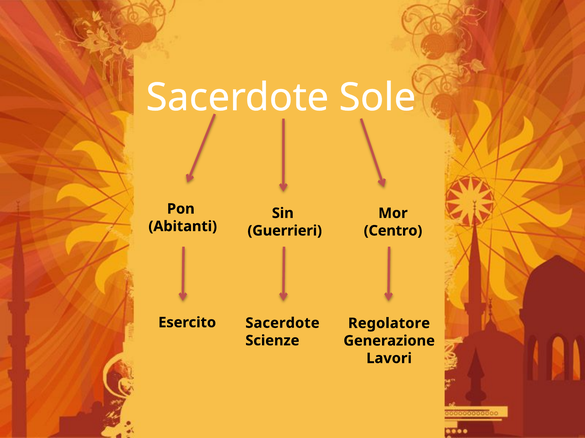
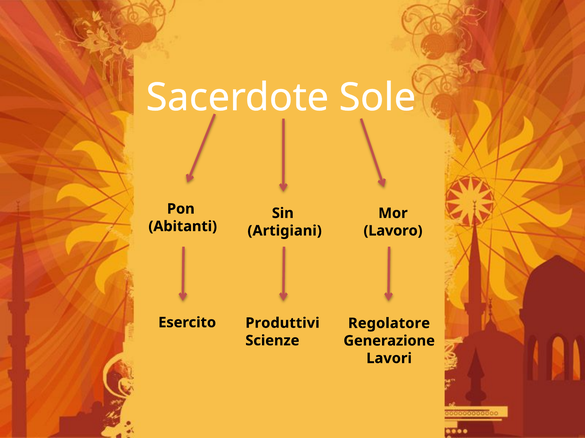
Guerrieri: Guerrieri -> Artigiani (285, 231)
Centro: Centro -> Lavoro (393, 231)
Esercito Sacerdote: Sacerdote -> Produttivi (282, 324)
